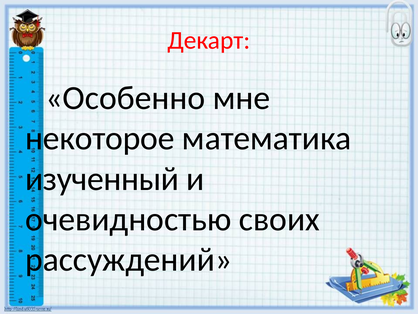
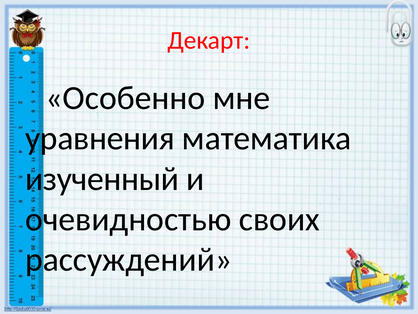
некоторое: некоторое -> уравнения (100, 138)
